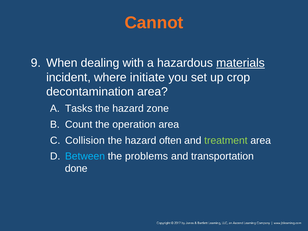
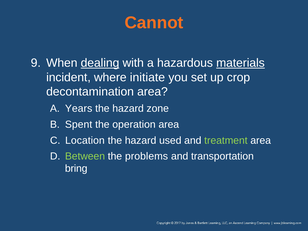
dealing underline: none -> present (100, 63)
Tasks: Tasks -> Years (79, 109)
Count: Count -> Spent (79, 124)
Collision: Collision -> Location (85, 140)
often: often -> used (170, 140)
Between colour: light blue -> light green (85, 156)
done: done -> bring (76, 169)
